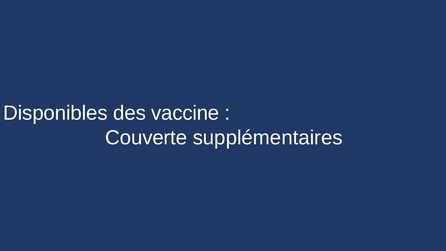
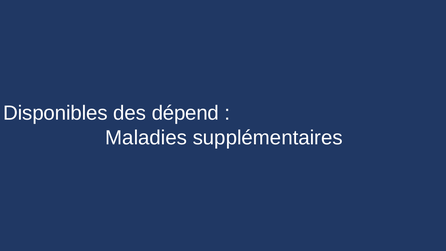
vaccine: vaccine -> dépend (185, 113)
Couverte: Couverte -> Maladies (146, 138)
